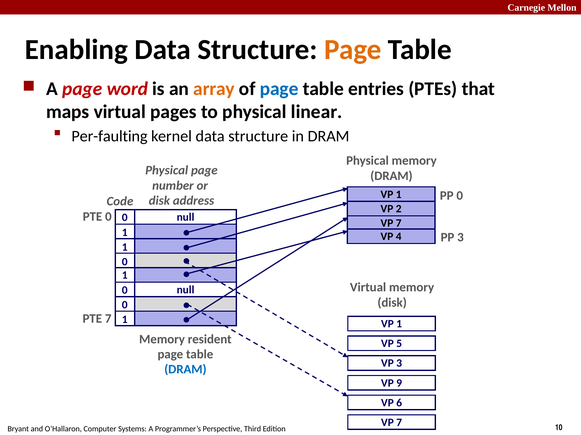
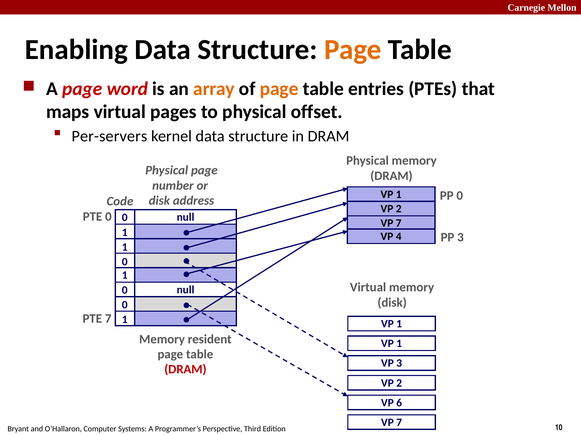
page colour: blue -> orange (279, 89)
linear: linear -> offset (317, 112)
Per-faulting: Per-faulting -> Per-servers (109, 136)
5: 5 -> 1 (399, 344)
DRAM colour: blue -> red (185, 370)
9: 9 -> 2 (399, 384)
